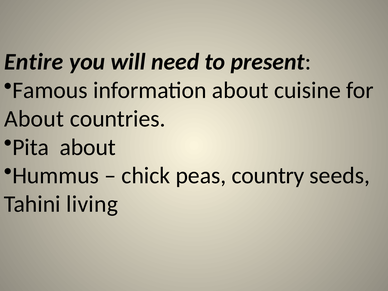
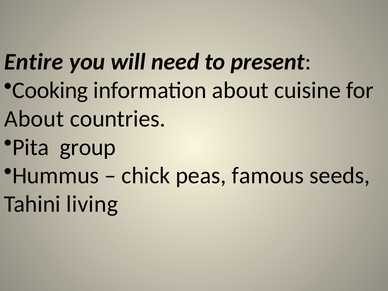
Famous: Famous -> Cooking (50, 90)
Pita about: about -> group (88, 147)
country: country -> famous (268, 176)
